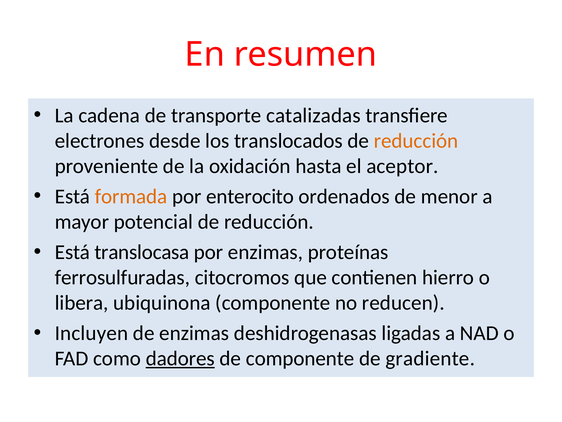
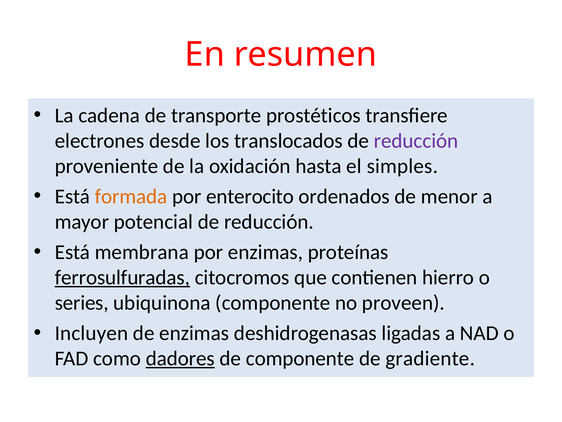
catalizadas: catalizadas -> prostéticos (313, 115)
reducción colour: orange -> purple (416, 141)
aceptor: aceptor -> simples (402, 166)
translocasa: translocasa -> membrana (142, 252)
ferrosulfuradas underline: none -> present (122, 277)
libera: libera -> series (82, 302)
reducen: reducen -> proveen (403, 302)
